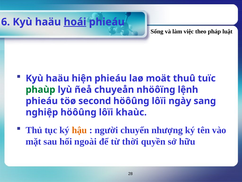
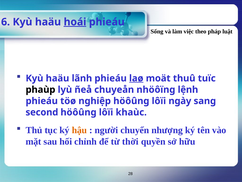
hiện: hiện -> lãnh (82, 78)
laø underline: none -> present (136, 78)
phaùp colour: green -> black (40, 89)
second: second -> nghiệp (95, 101)
nghiệp: nghiệp -> second (42, 112)
ngoài: ngoài -> chỉnh (86, 141)
